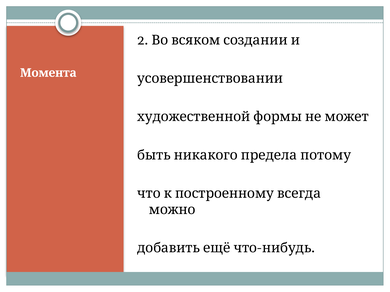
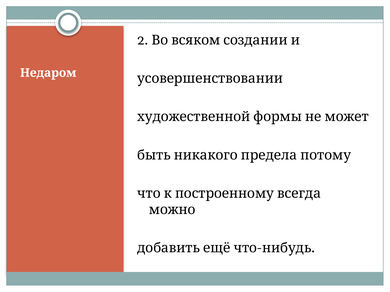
Момента: Момента -> Недаром (48, 73)
